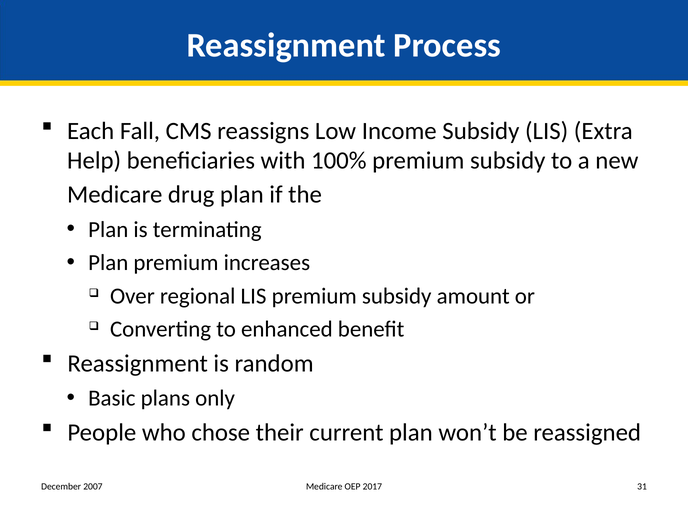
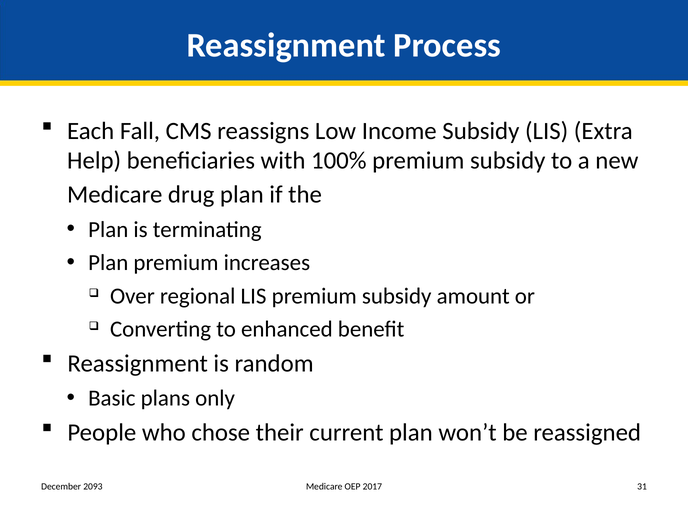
2007: 2007 -> 2093 (93, 487)
